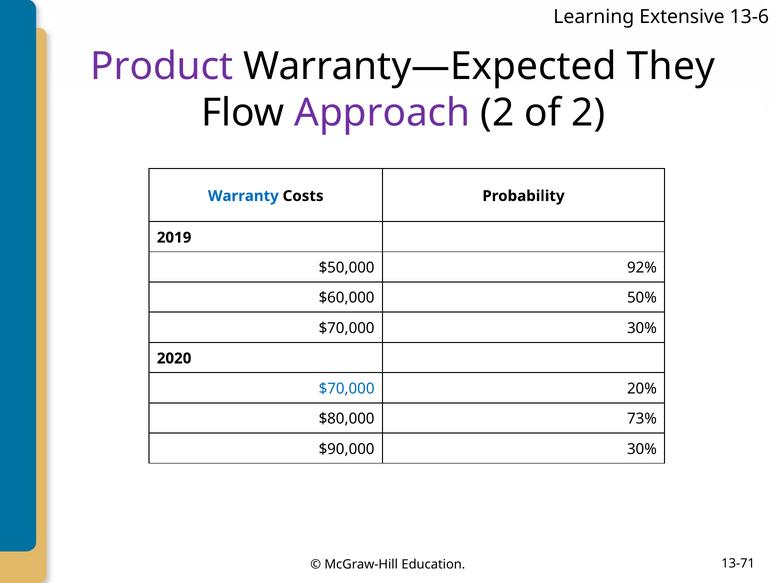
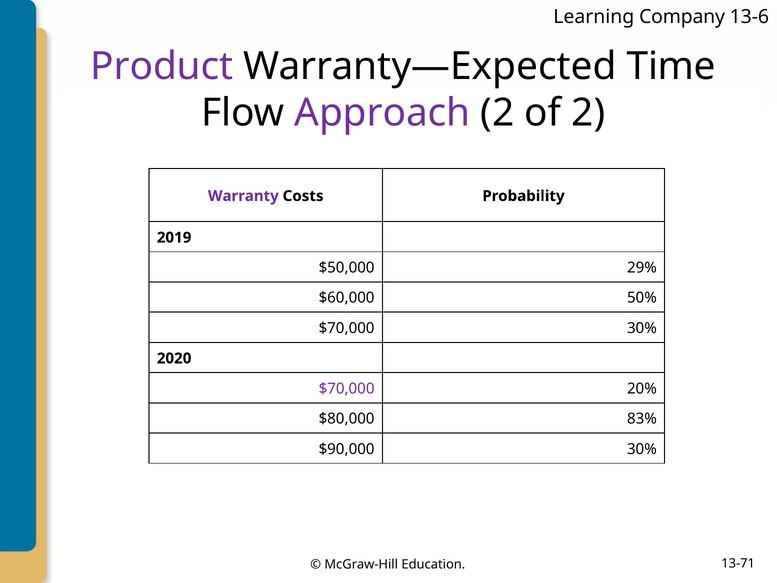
Extensive: Extensive -> Company (682, 17)
They: They -> Time (671, 66)
Warranty colour: blue -> purple (243, 196)
92%: 92% -> 29% (642, 268)
$70,000 colour: blue -> purple (347, 388)
73%: 73% -> 83% (642, 419)
